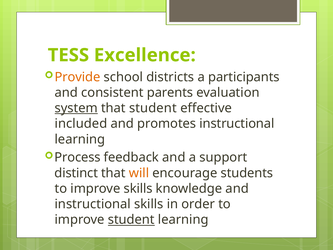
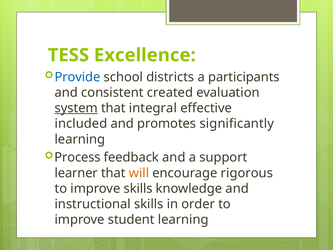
Provide colour: orange -> blue (78, 77)
parents: parents -> created (170, 92)
that student: student -> integral (153, 108)
promotes instructional: instructional -> significantly (237, 124)
distinct: distinct -> learner (76, 173)
students: students -> rigorous (247, 173)
student underline: present -> none (131, 219)
